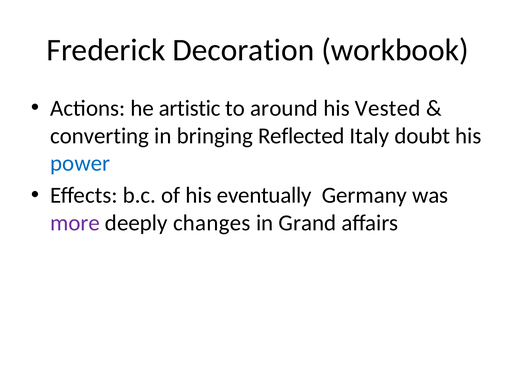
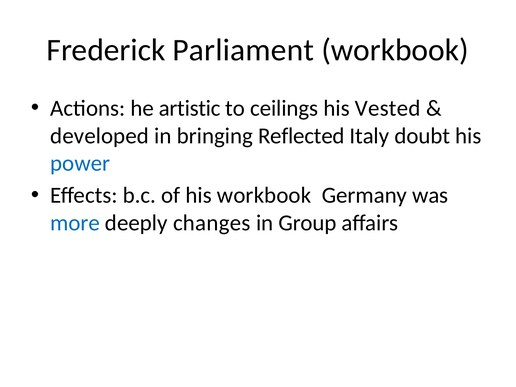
Decoration: Decoration -> Parliament (243, 50)
around: around -> ceilings (284, 108)
converting: converting -> developed (100, 136)
his eventually: eventually -> workbook (264, 195)
more colour: purple -> blue (75, 223)
Grand: Grand -> Group (308, 223)
